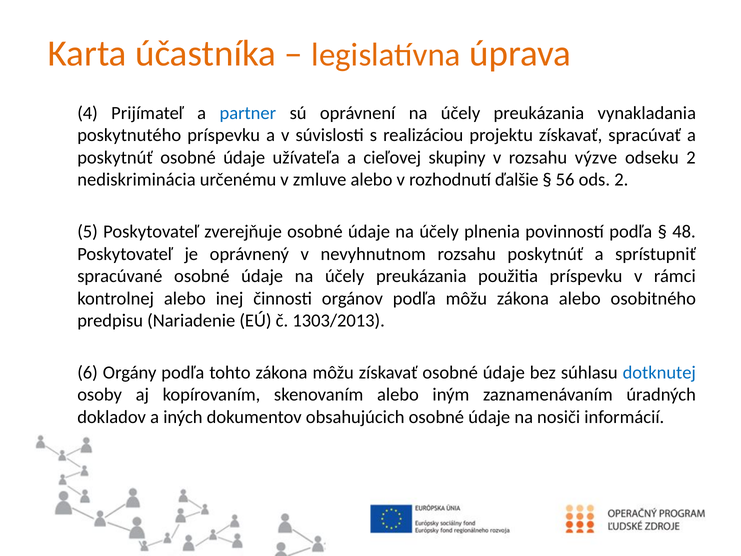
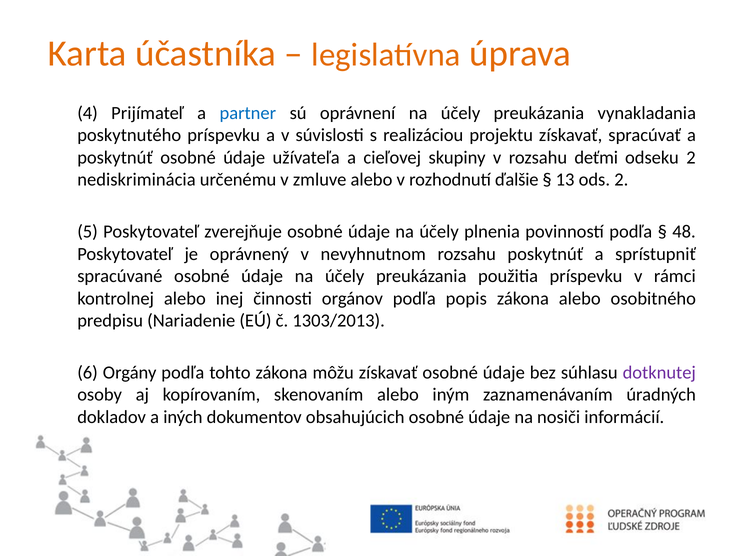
výzve: výzve -> deťmi (596, 158)
56: 56 -> 13 (565, 180)
podľa môžu: môžu -> popis (466, 298)
dotknutej colour: blue -> purple (659, 372)
